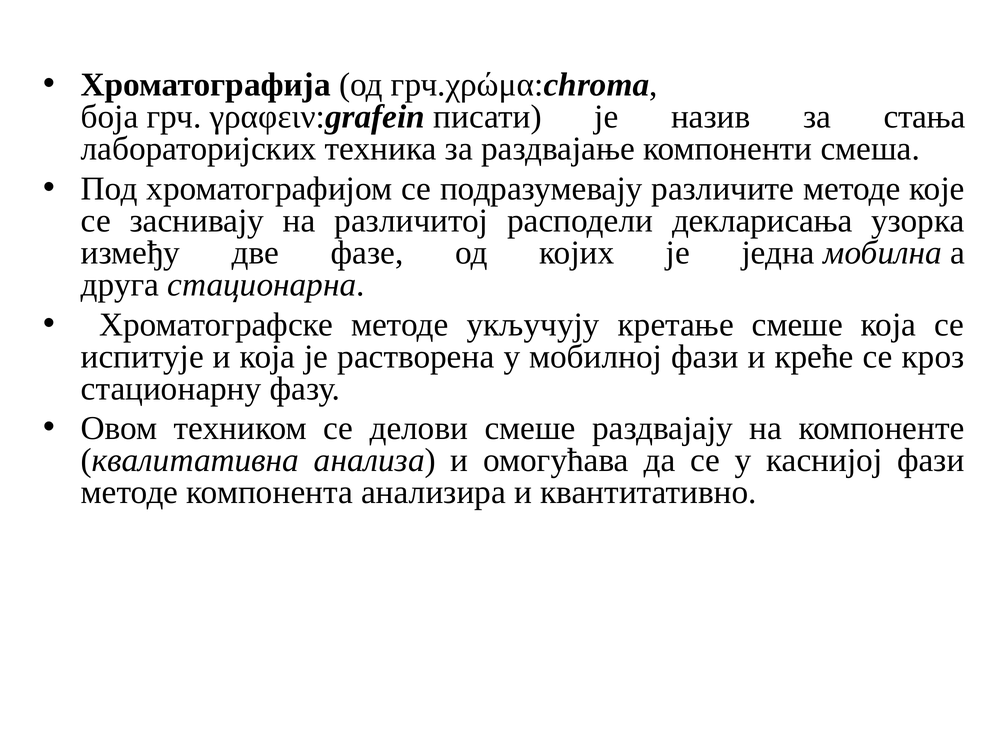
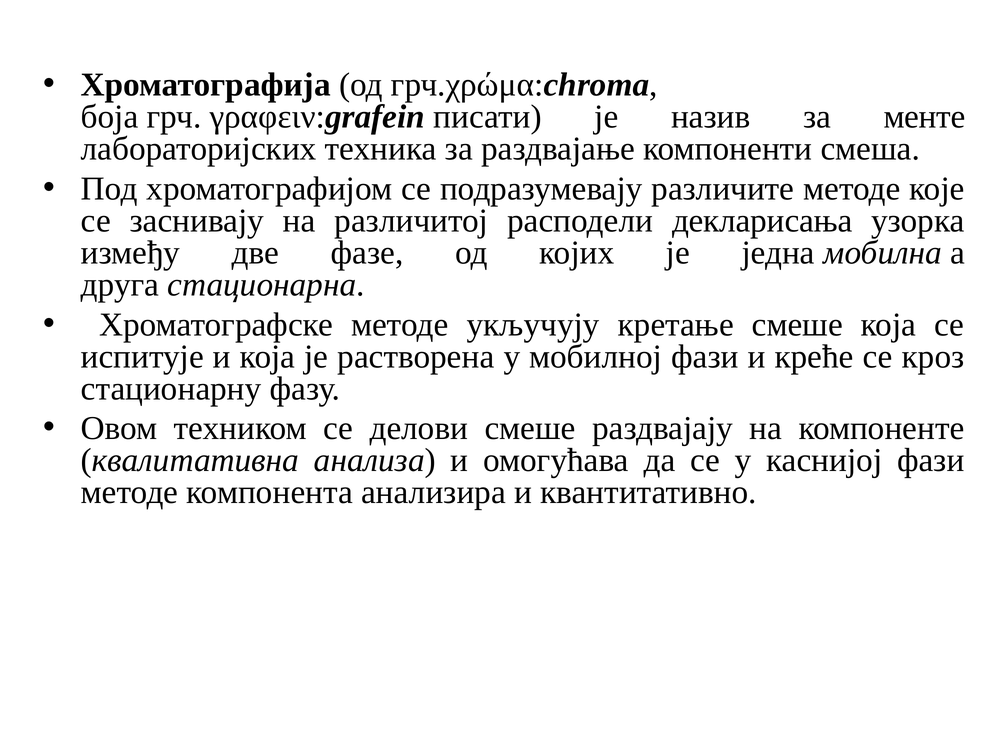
стања: стања -> менте (925, 117)
